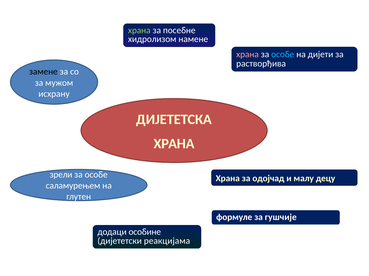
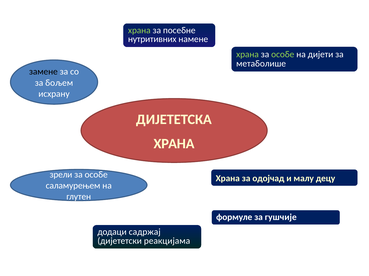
хидролизом: хидролизом -> нутритивних (152, 39)
храна colour: pink -> light green (248, 54)
особе colour: light blue -> light green (283, 54)
растворђива: растворђива -> метаболише (261, 64)
мужом: мужом -> бољем (59, 83)
особине: особине -> садржај (145, 233)
